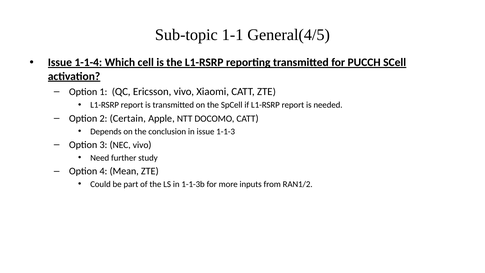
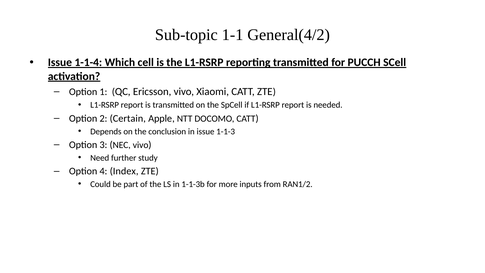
General(4/5: General(4/5 -> General(4/2 (289, 35)
Mean: Mean -> Index (124, 171)
